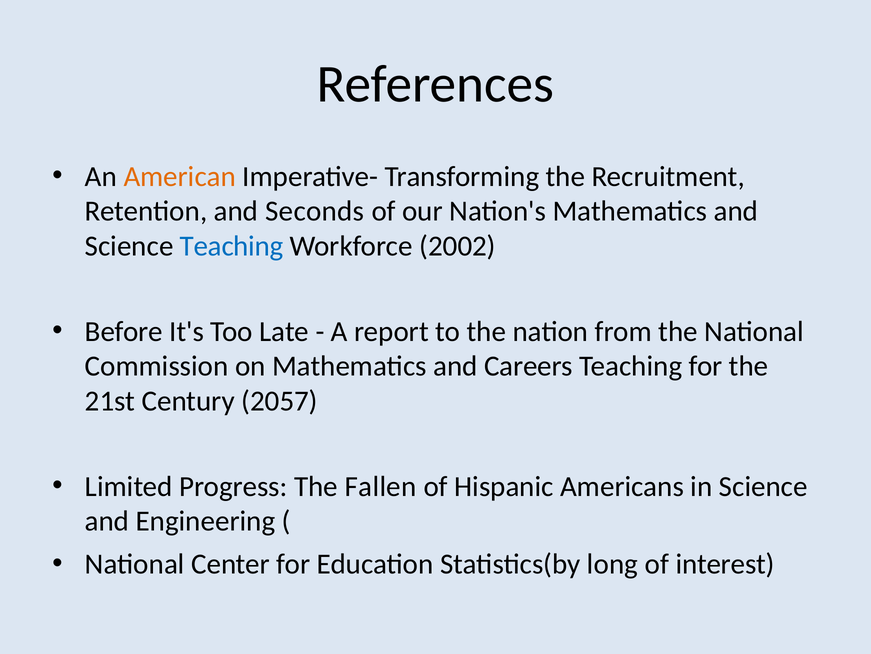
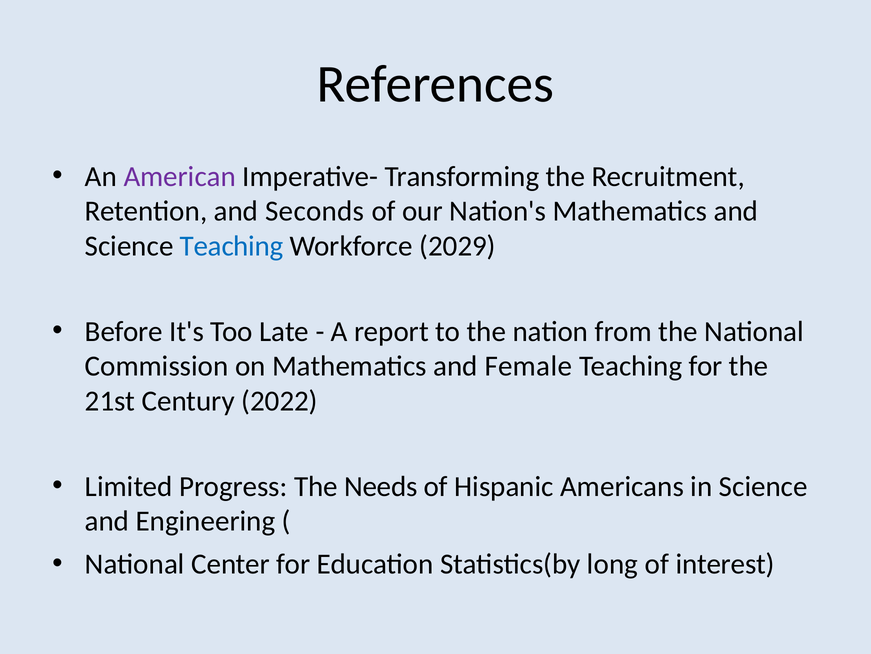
American colour: orange -> purple (180, 176)
2002: 2002 -> 2029 (458, 246)
Careers: Careers -> Female (528, 366)
2057: 2057 -> 2022 (280, 401)
Fallen: Fallen -> Needs (381, 486)
